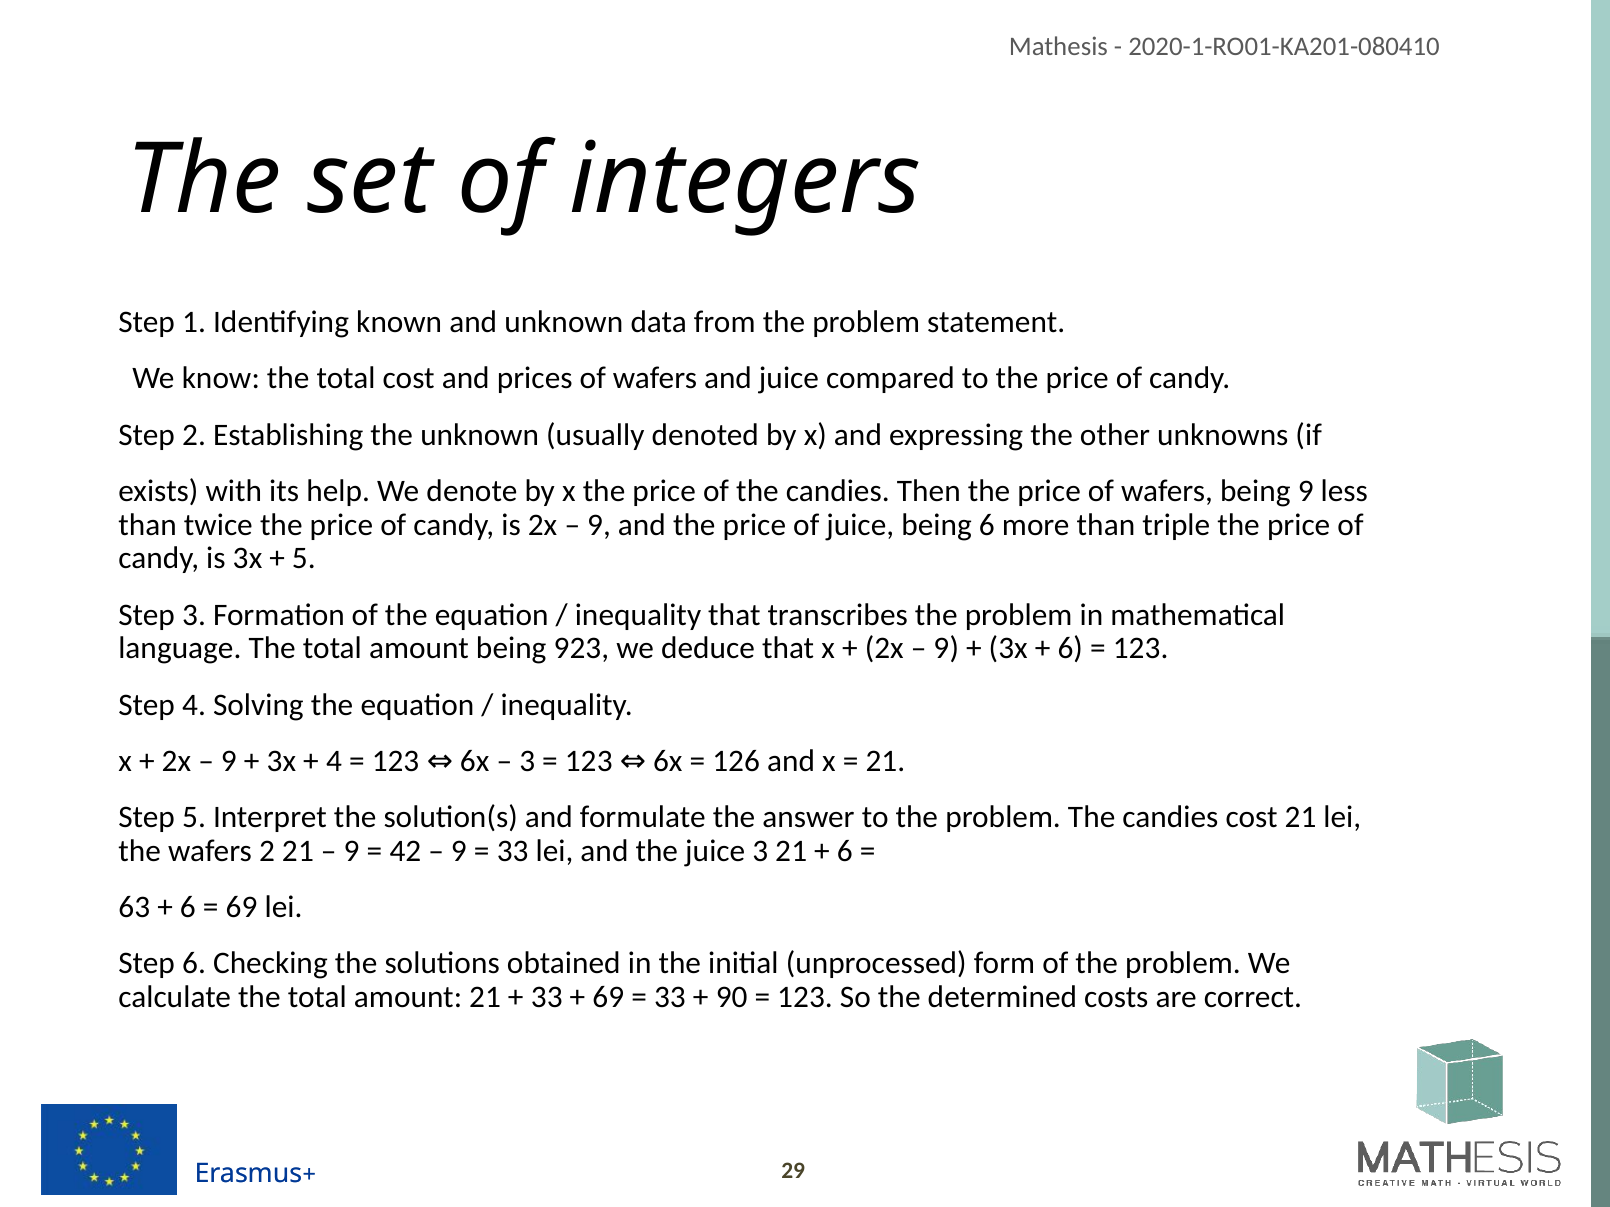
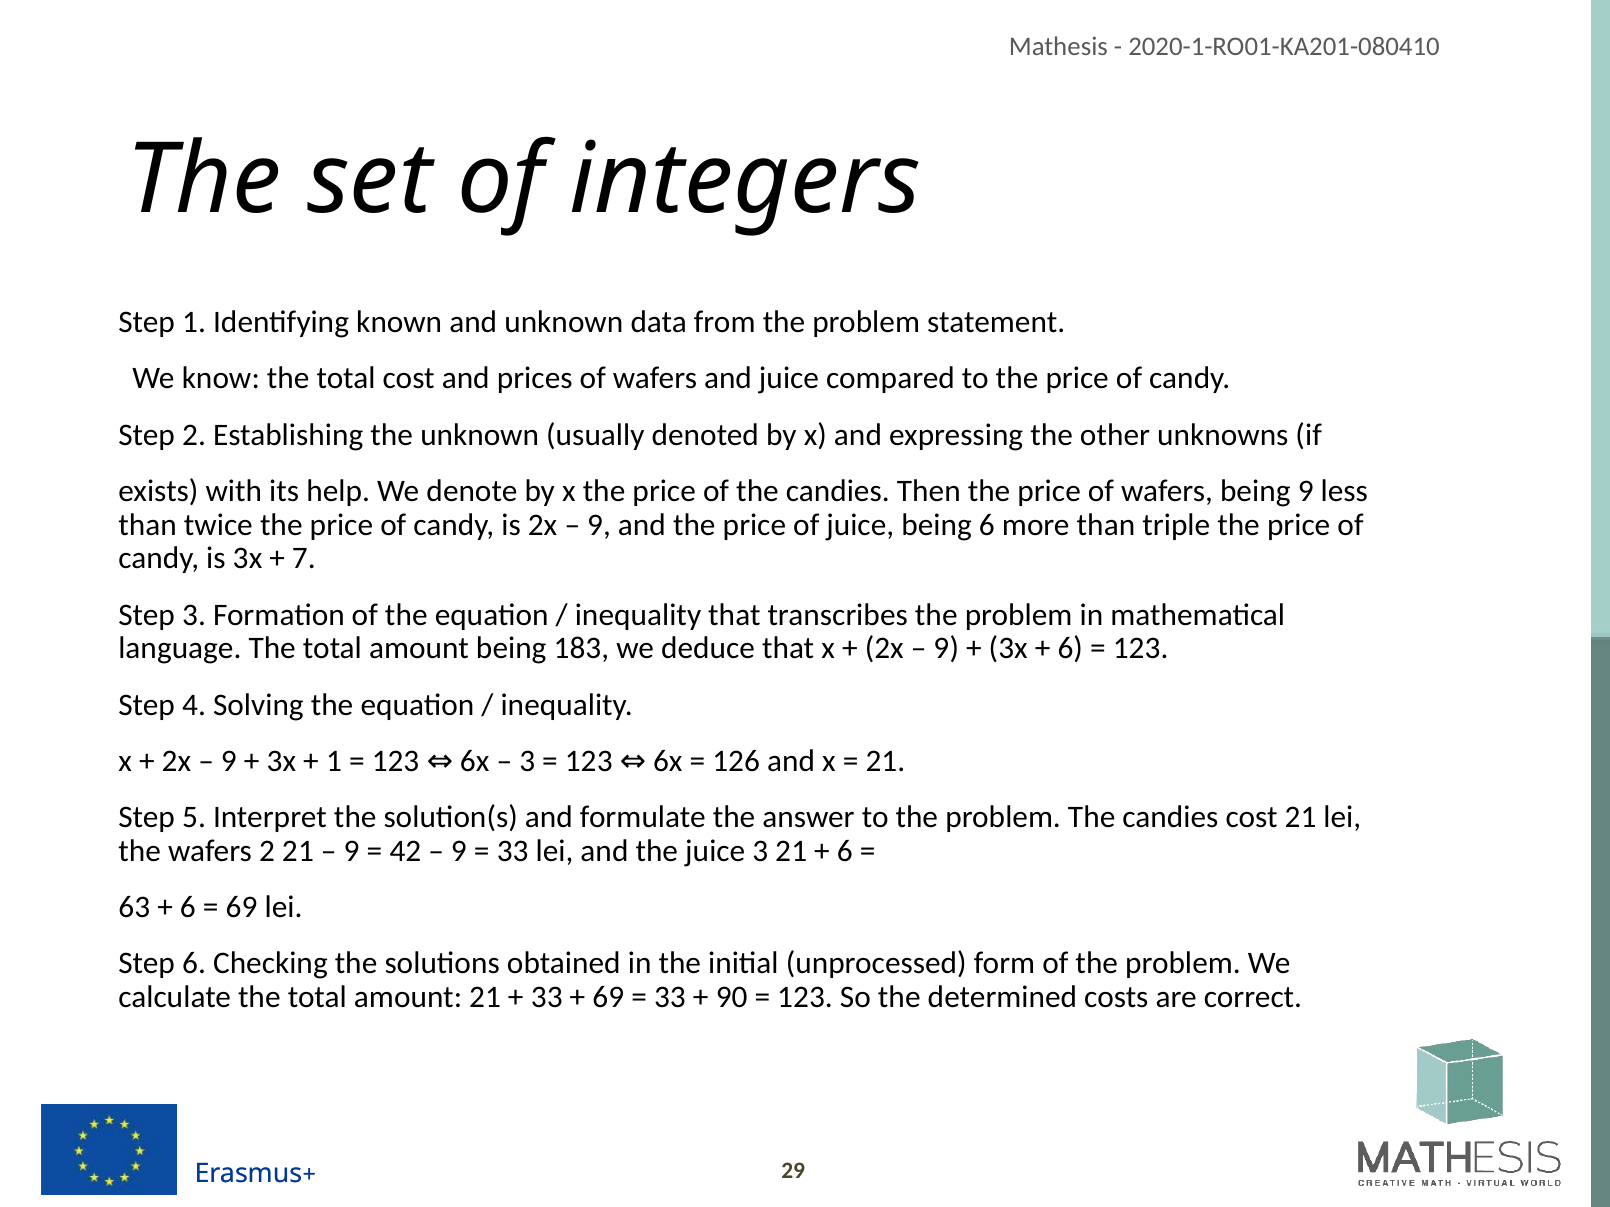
5: 5 -> 7 (304, 559)
923: 923 -> 183 (581, 649)
4: 4 -> 1 (334, 761)
